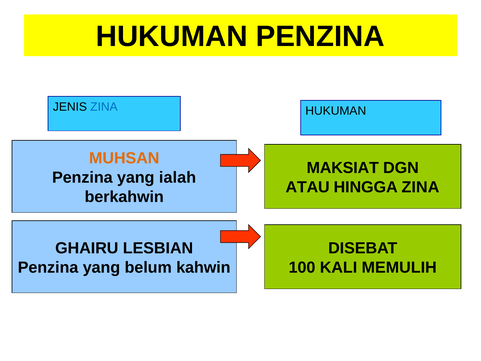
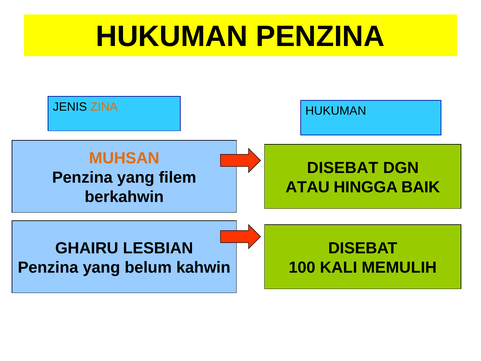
ZINA colour: blue -> orange (104, 107)
MAKSIAT: MAKSIAT -> DISEBAT (343, 168)
ialah: ialah -> filem (178, 177)
HINGGA ZINA: ZINA -> BAIK (421, 187)
